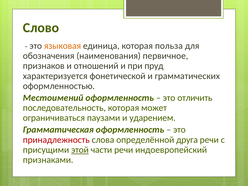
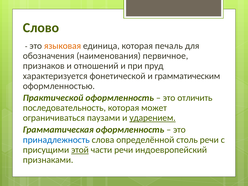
польза: польза -> печаль (169, 46)
грамматических: грамматических -> грамматическим (187, 76)
Местоимений: Местоимений -> Практической (53, 98)
ударением underline: none -> present (152, 118)
принадлежность colour: red -> blue (56, 140)
друга: друга -> столь (187, 140)
